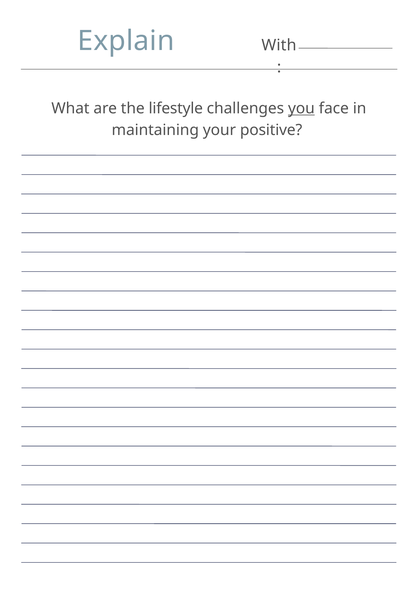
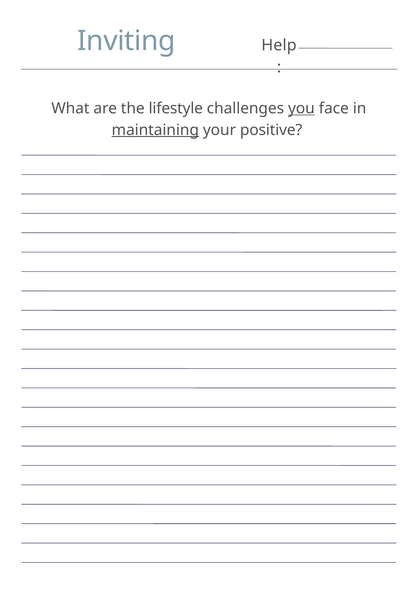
Explain: Explain -> Inviting (126, 41)
With: With -> Help (279, 45)
maintaining underline: none -> present (155, 130)
